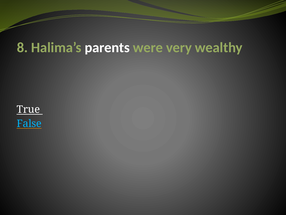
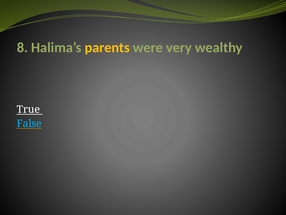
parents colour: white -> yellow (107, 47)
